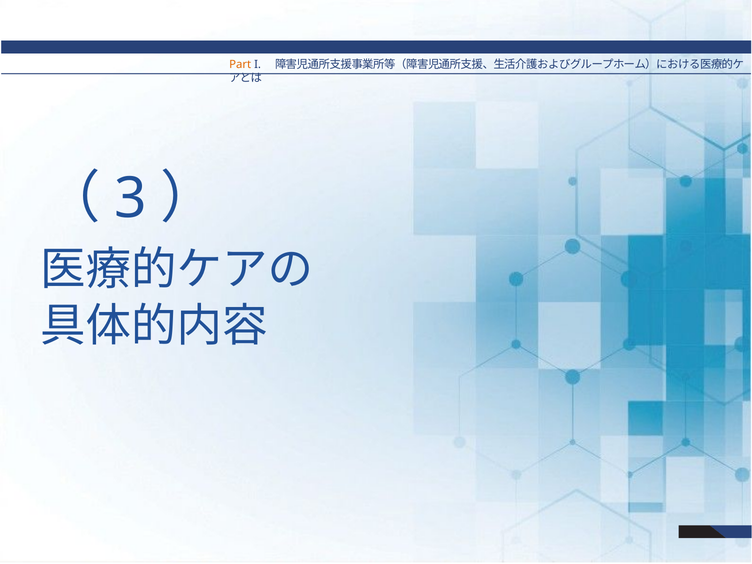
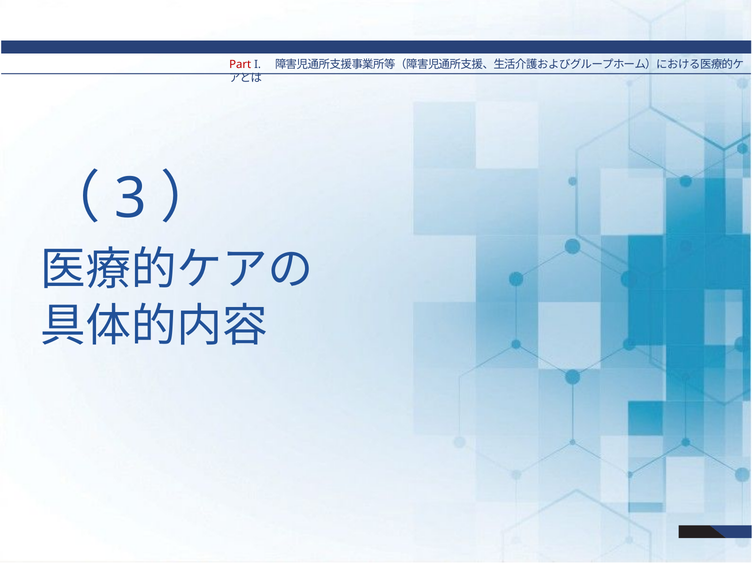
Part colour: orange -> red (240, 64)
